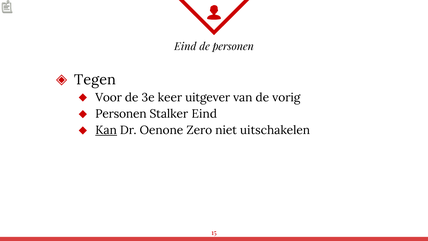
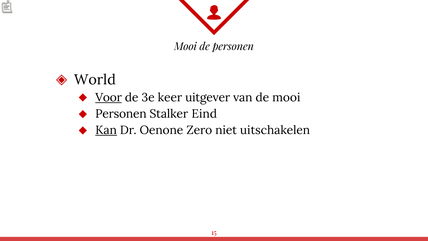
Eind: Eind -> Mooi (185, 47)
Tegen: Tegen -> World (95, 80)
Voor underline: none -> present (109, 97)
de vorig: vorig -> mooi (286, 97)
